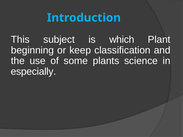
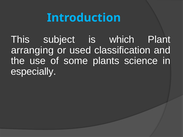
beginning: beginning -> arranging (32, 50)
keep: keep -> used (80, 50)
